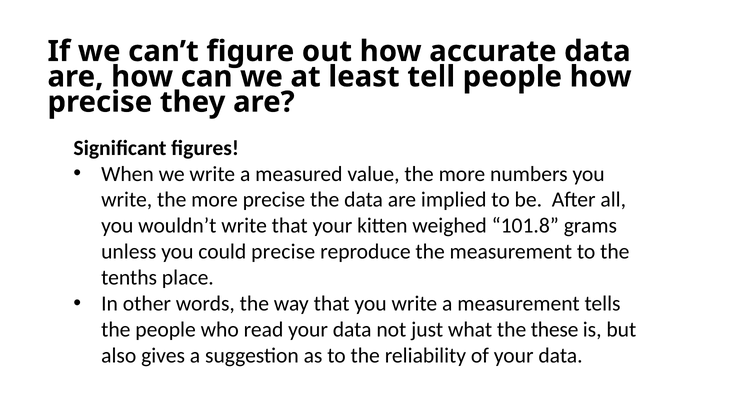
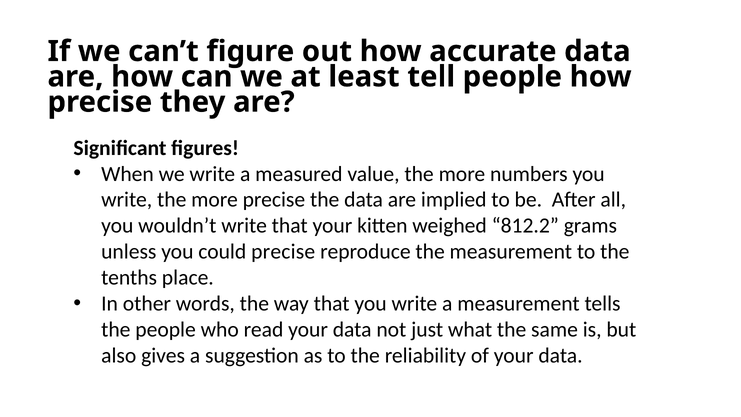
101.8: 101.8 -> 812.2 (525, 226)
these: these -> same (555, 330)
